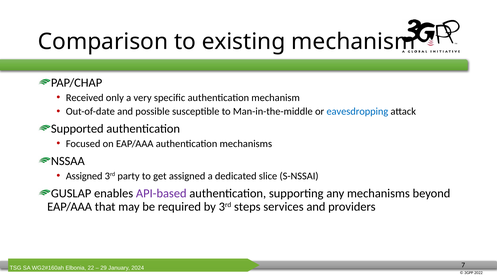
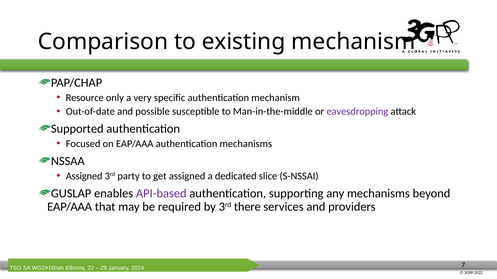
Received: Received -> Resource (85, 98)
eavesdropping colour: blue -> purple (357, 112)
steps: steps -> there (247, 207)
